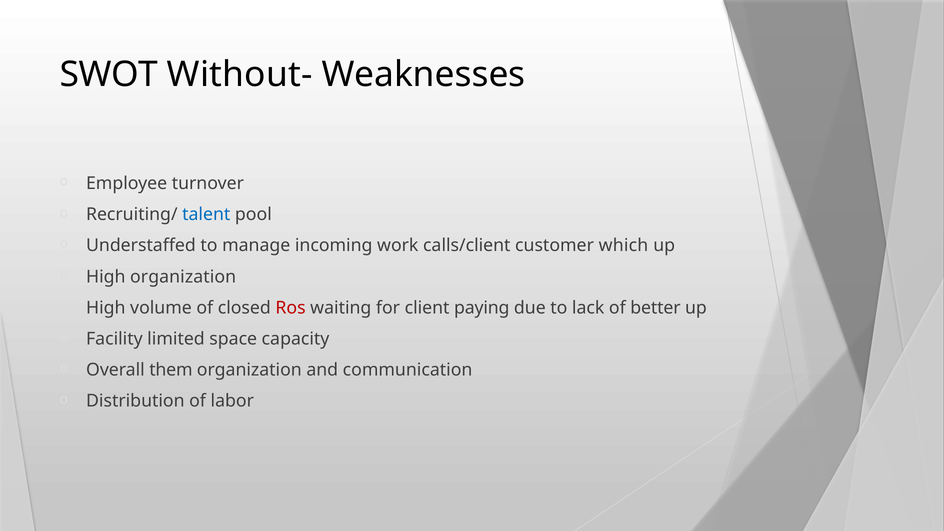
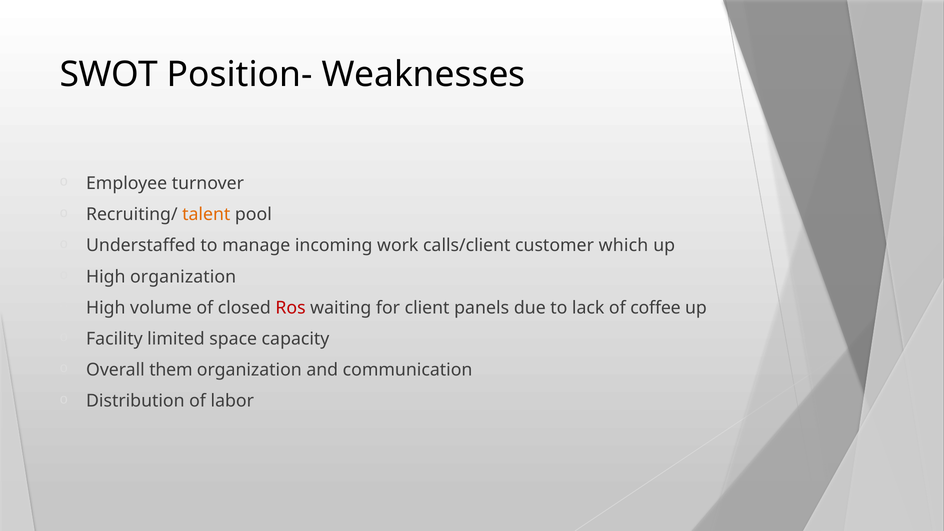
Without-: Without- -> Position- (240, 74)
talent colour: blue -> orange (206, 215)
paying: paying -> panels (482, 308)
better: better -> coffee (655, 308)
